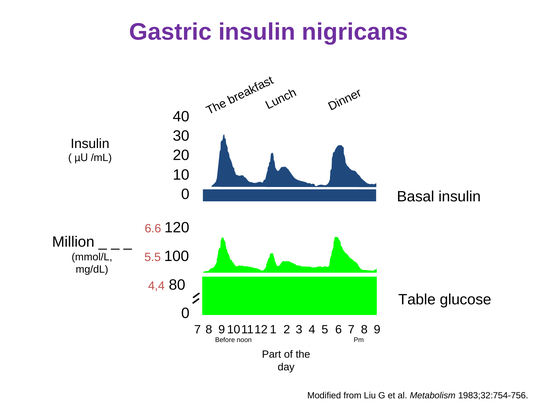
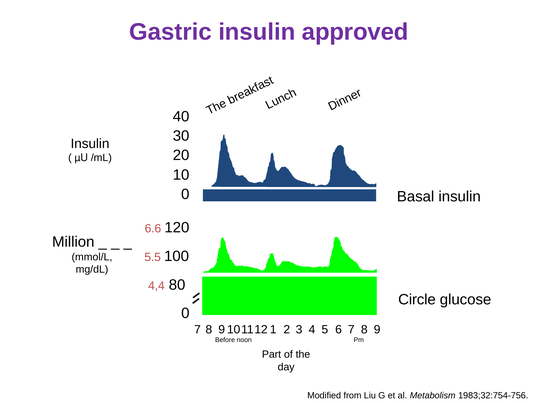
nigricans: nigricans -> approved (355, 32)
Table: Table -> Circle (417, 300)
